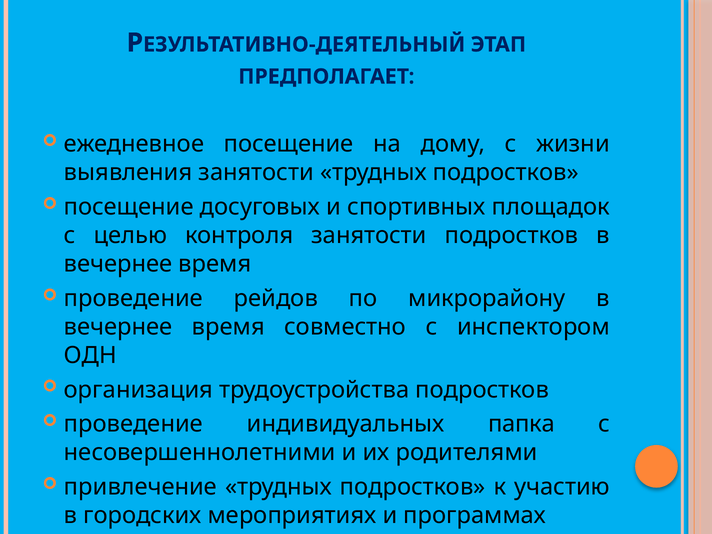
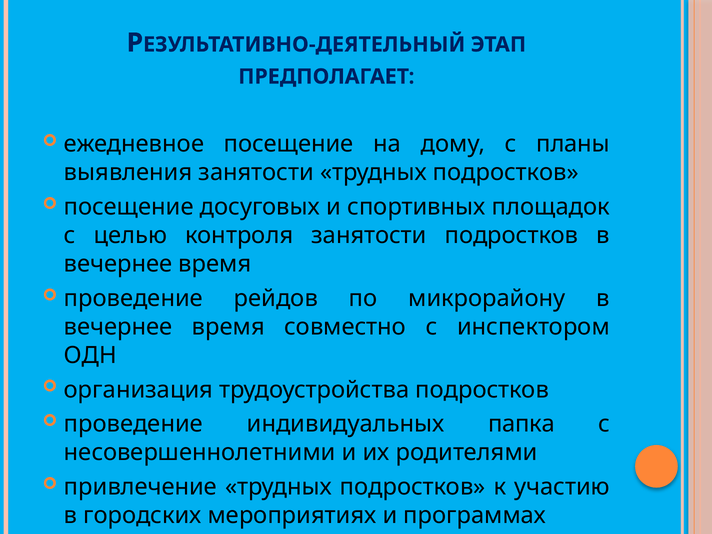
жизни: жизни -> планы (573, 144)
